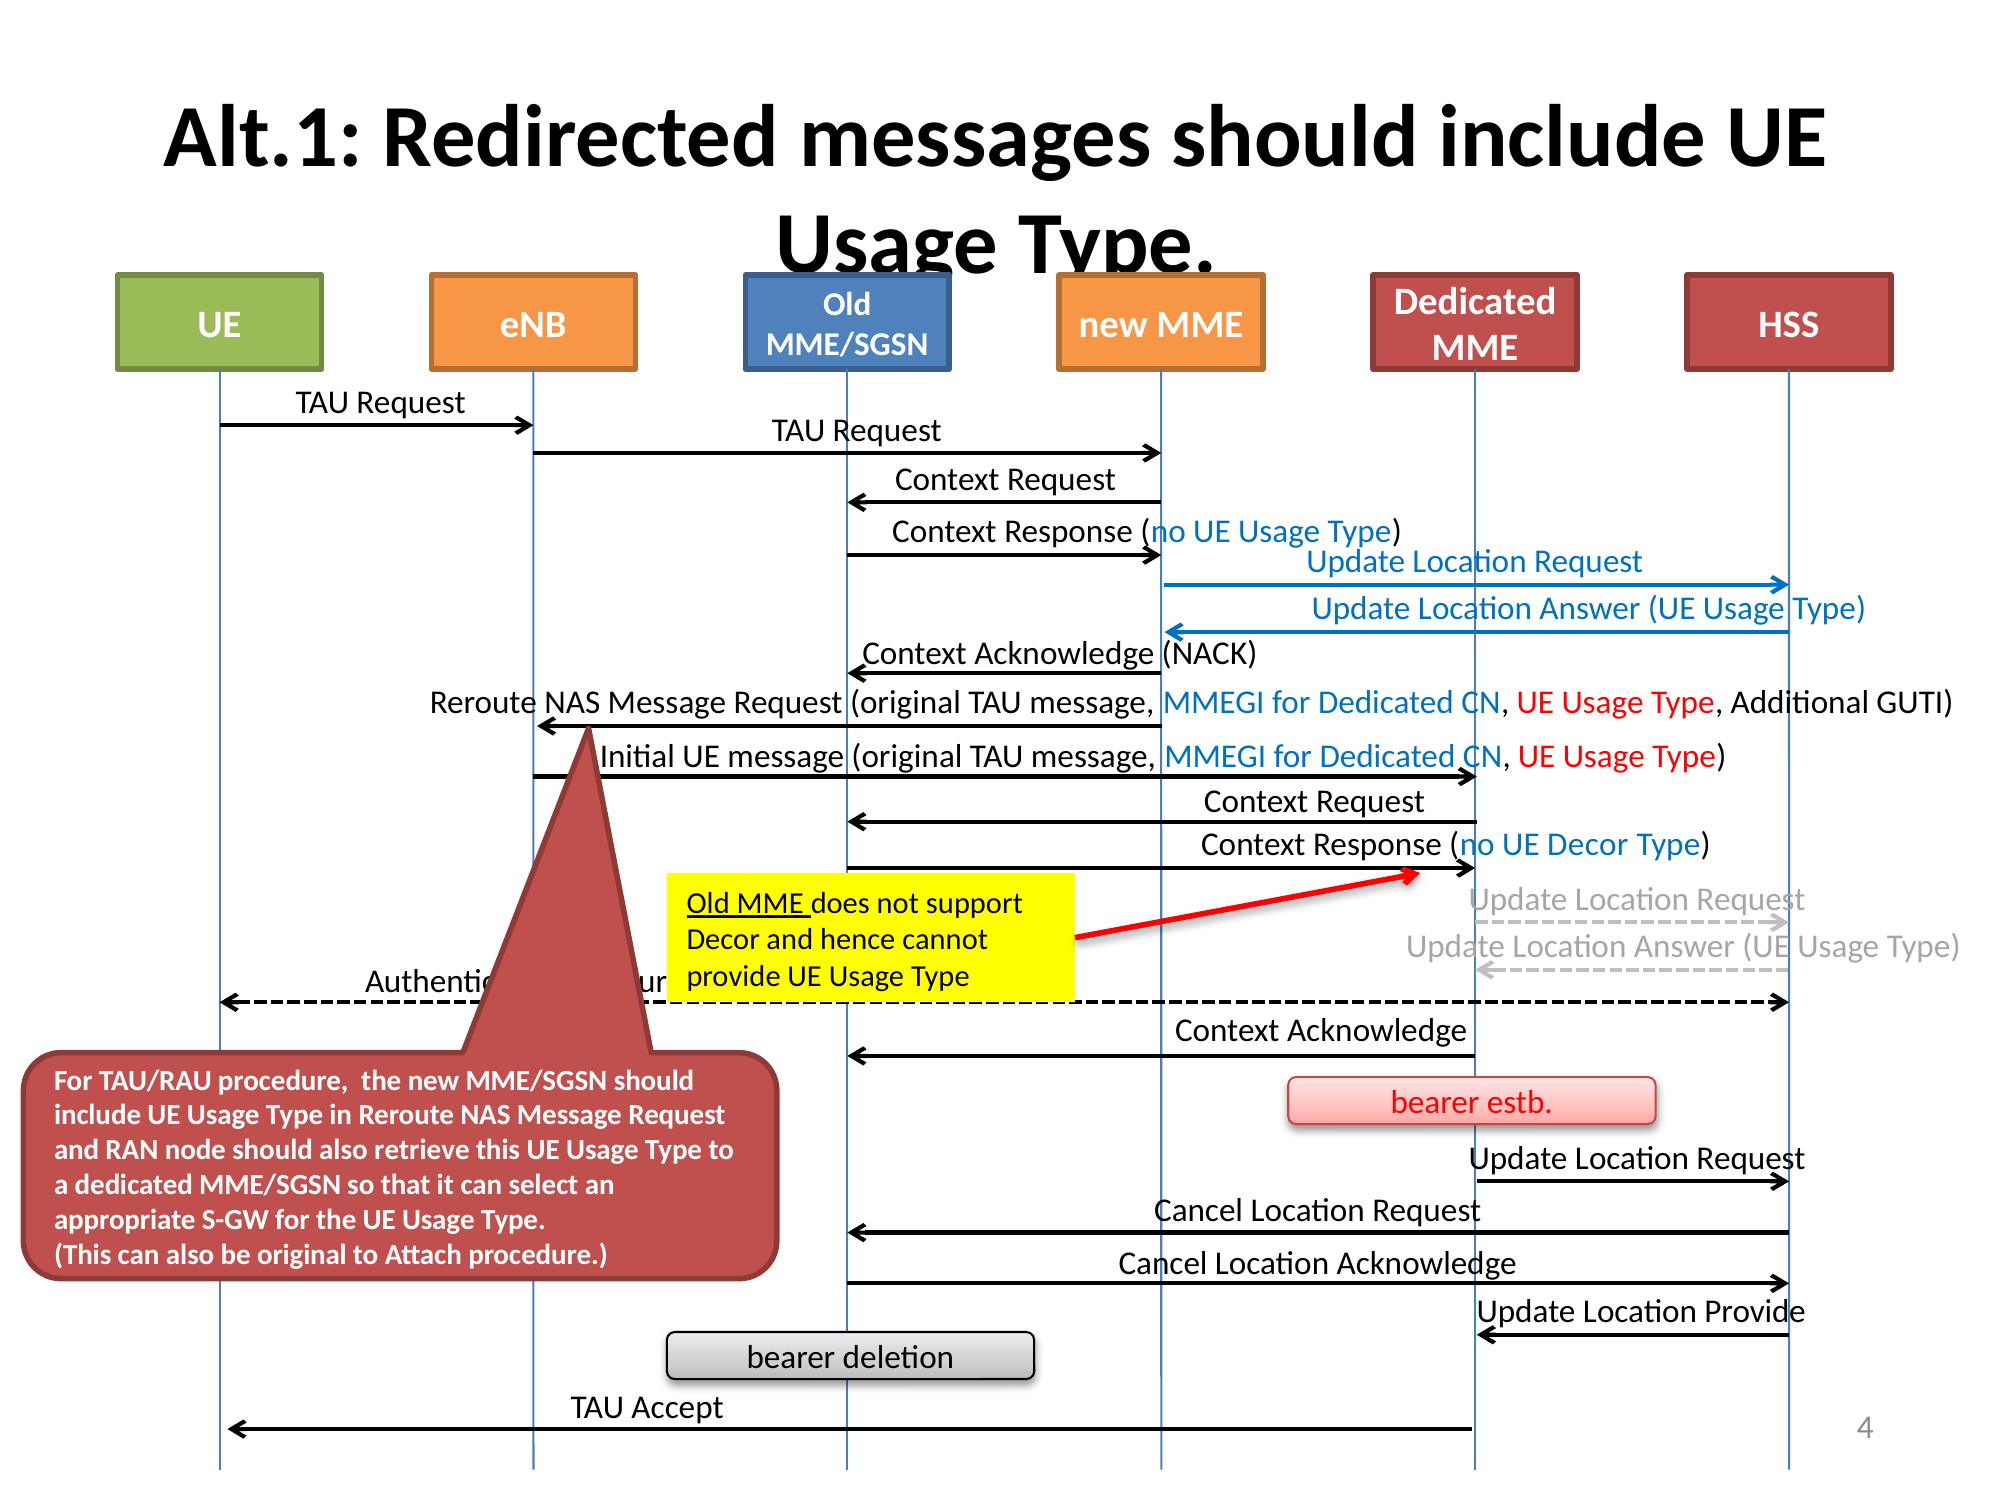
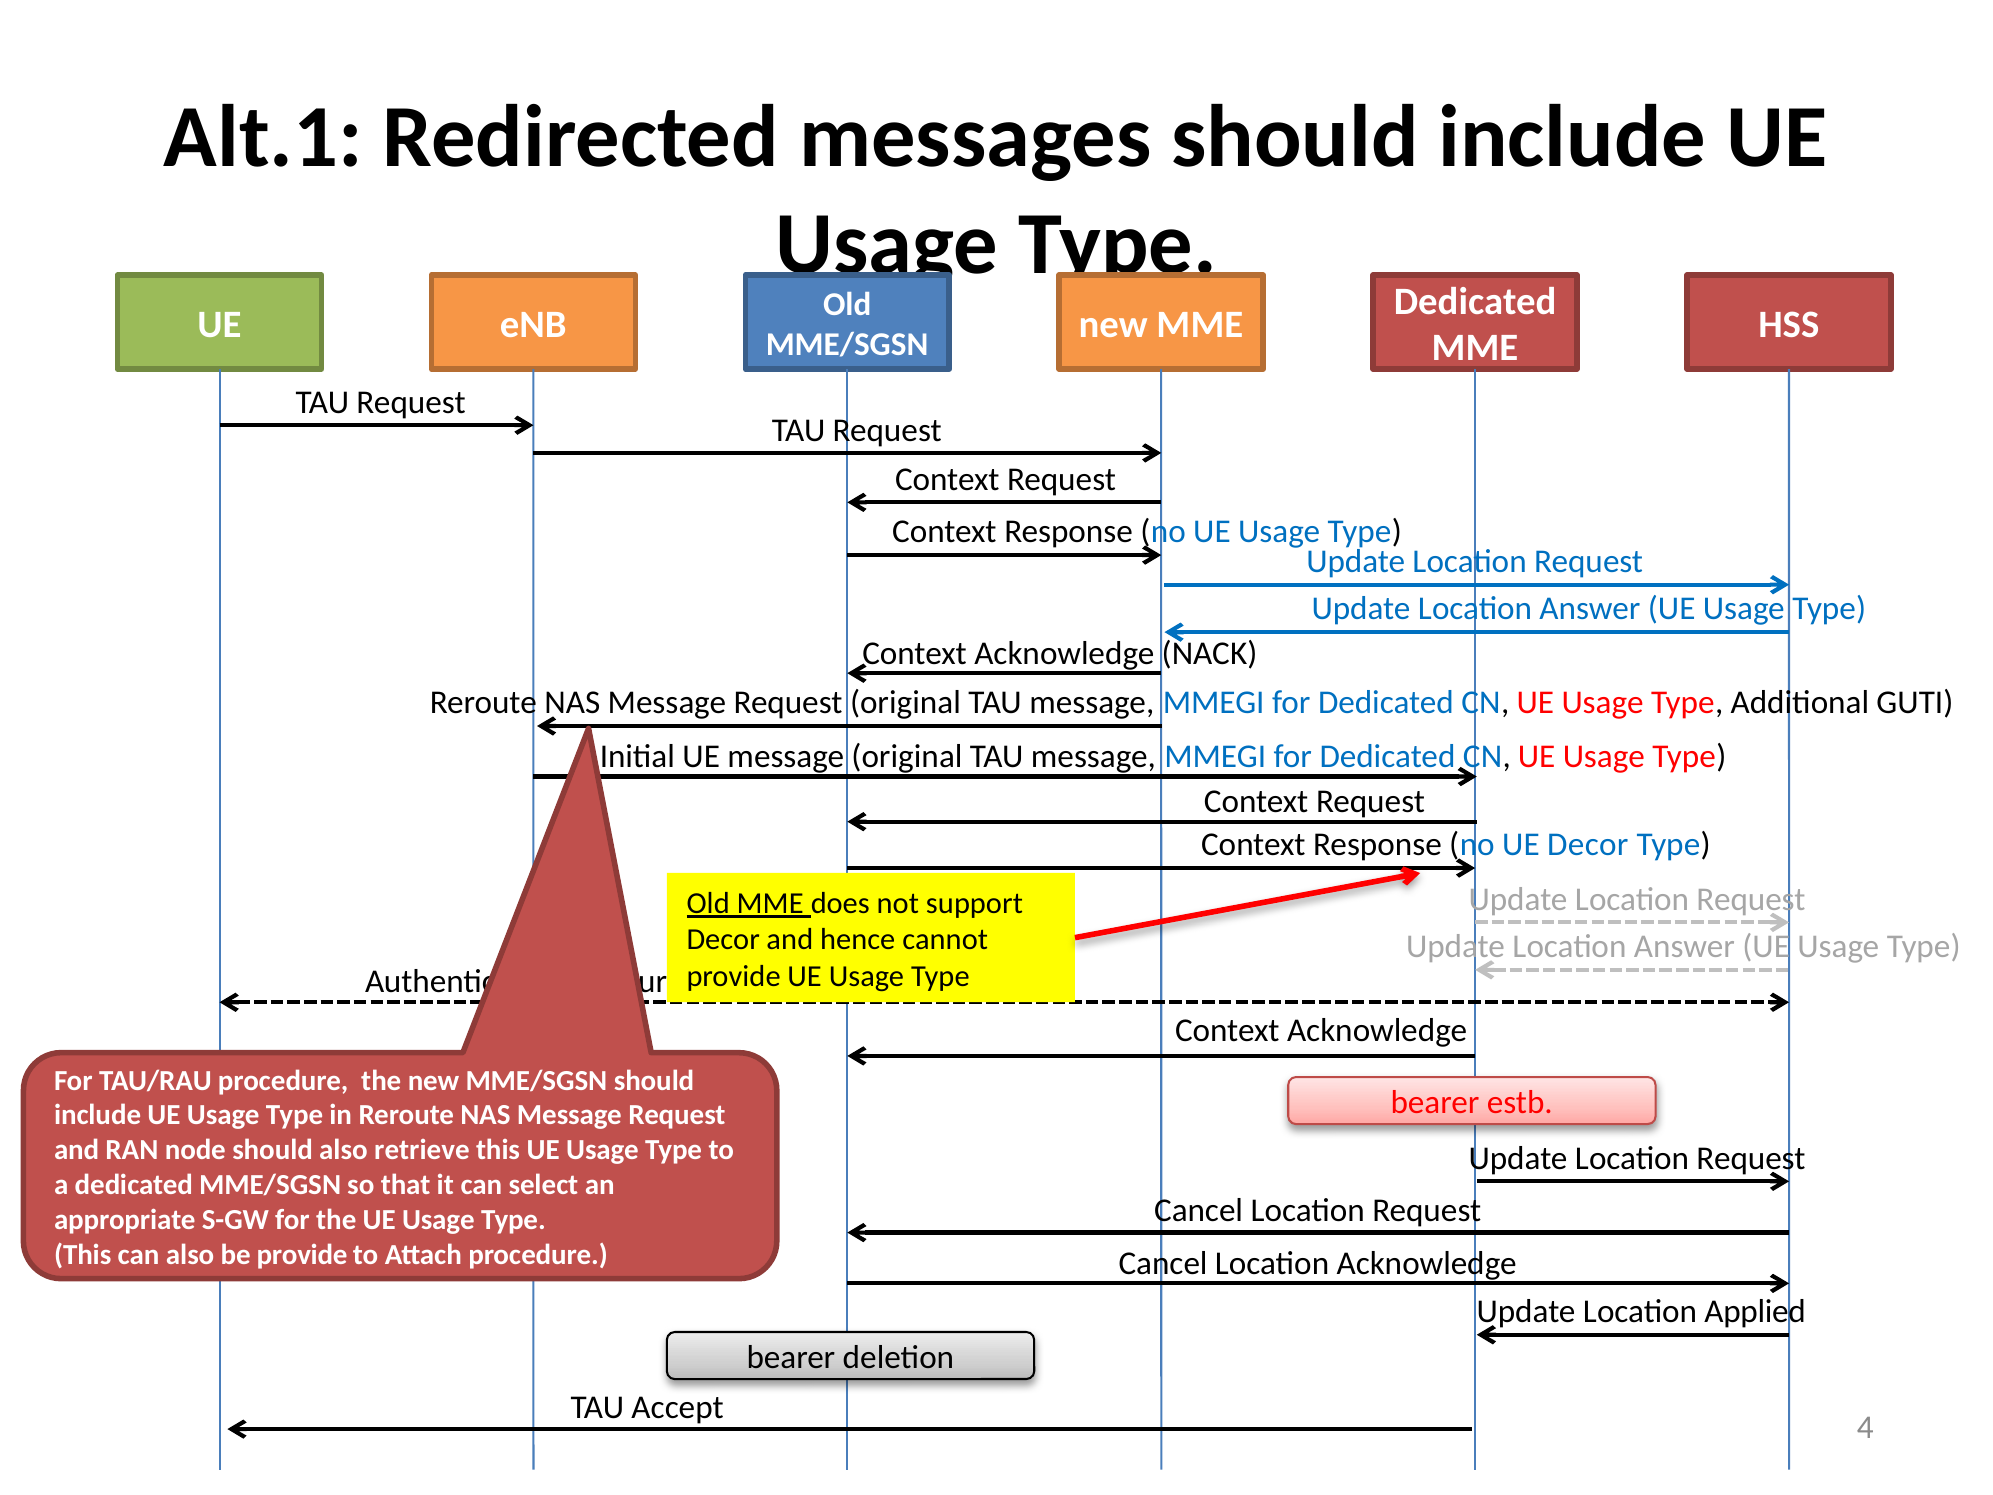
be original: original -> provide (302, 1255)
Location Provide: Provide -> Applied (1755, 1311)
